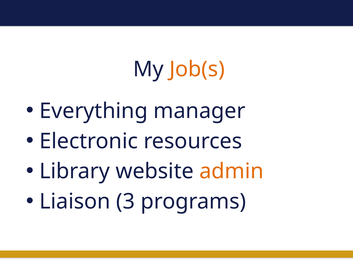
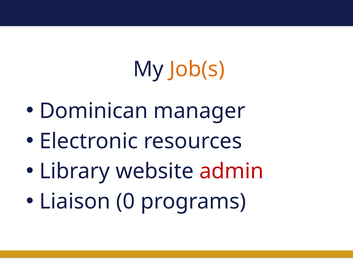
Everything: Everything -> Dominican (94, 111)
admin colour: orange -> red (232, 171)
3: 3 -> 0 (126, 201)
